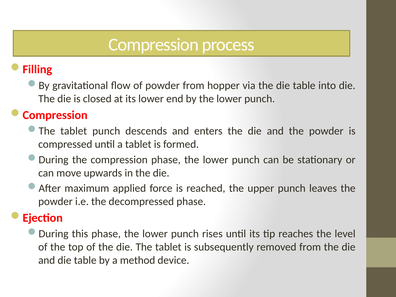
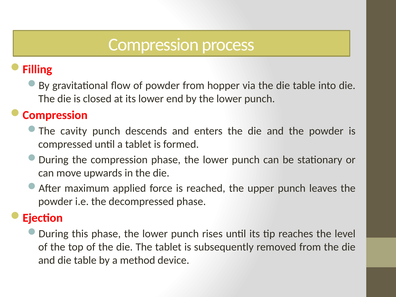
tablet: tablet -> cavity (74, 131)
